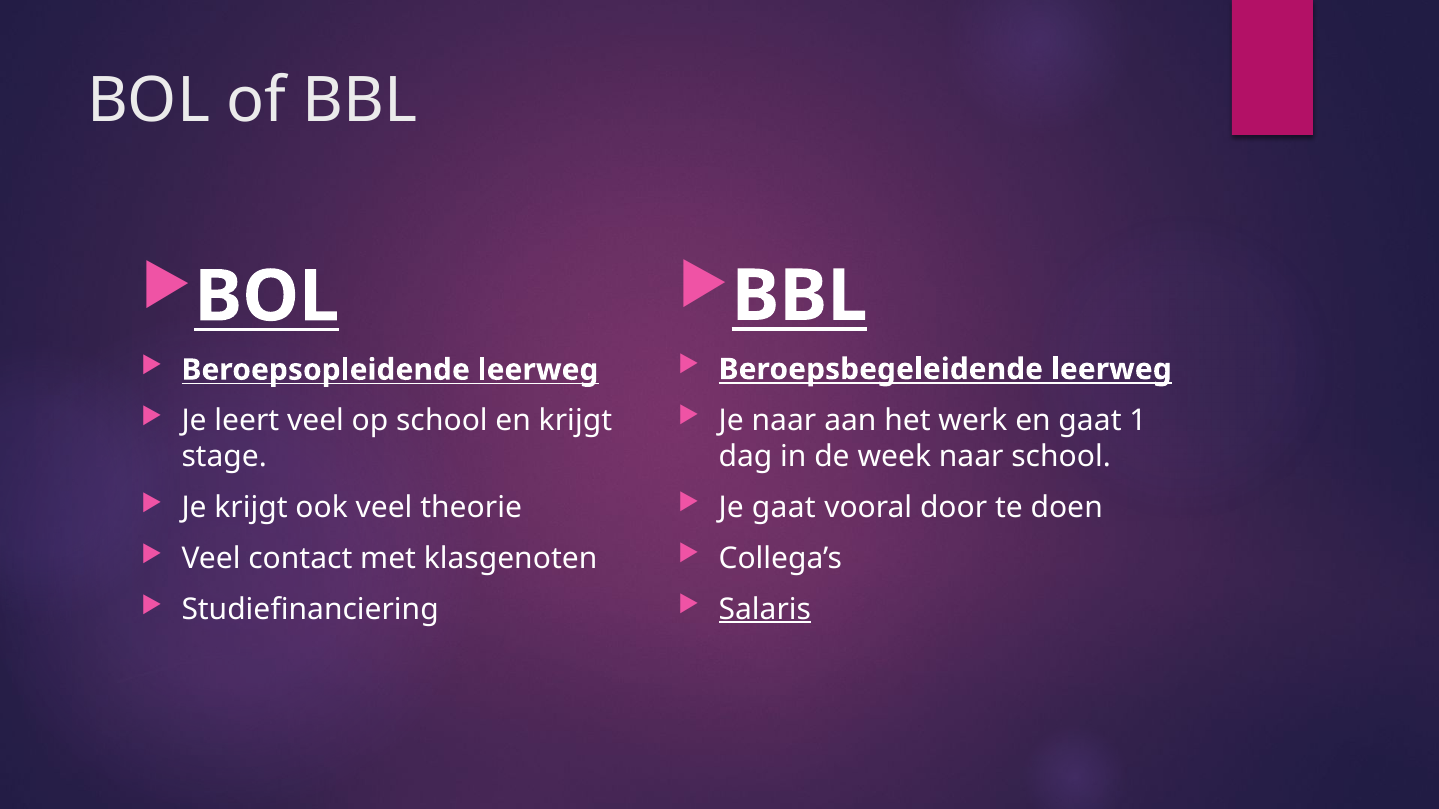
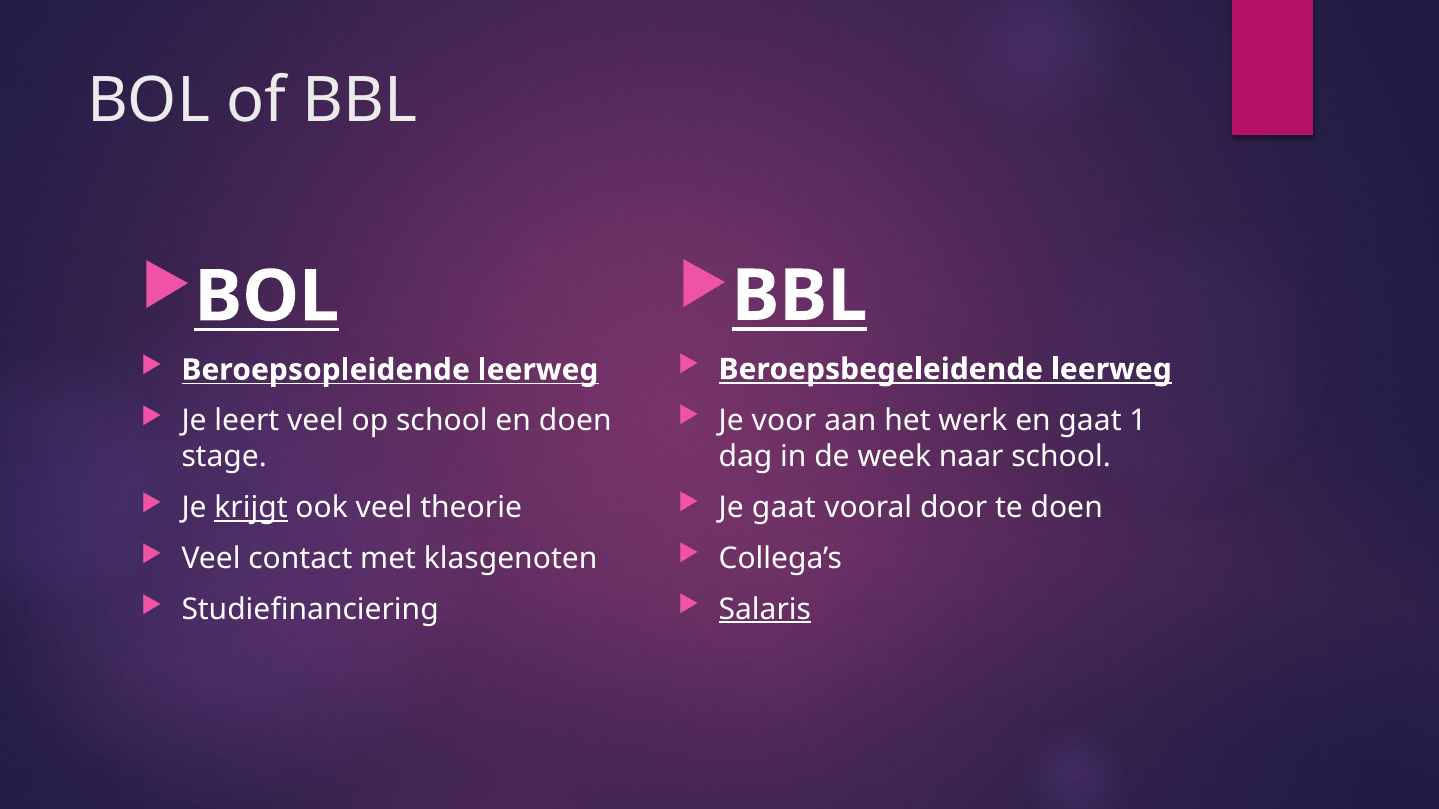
Je naar: naar -> voor (784, 420)
en krijgt: krijgt -> doen (575, 421)
krijgt underline: none -> present (251, 508)
